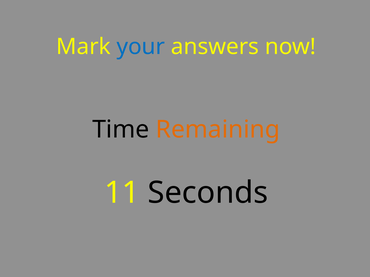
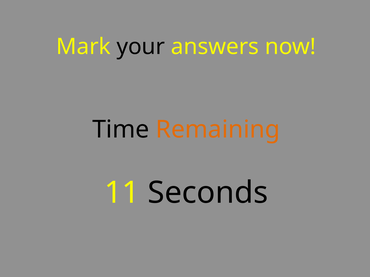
your colour: blue -> black (141, 47)
